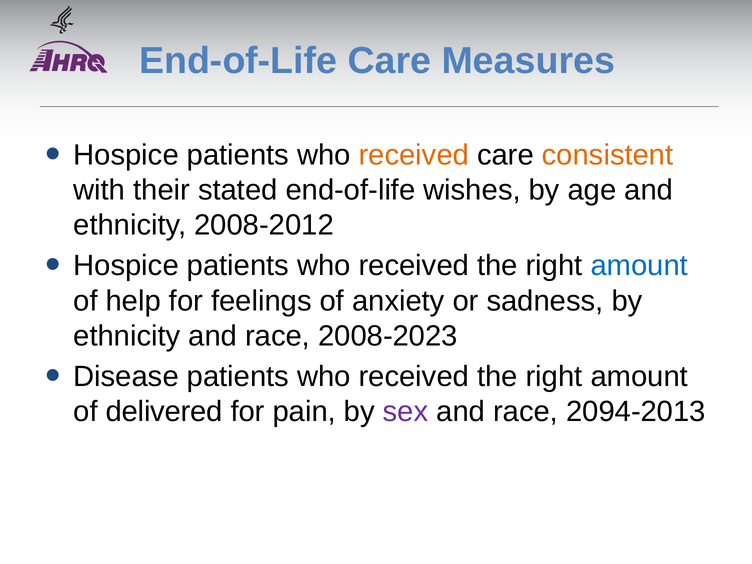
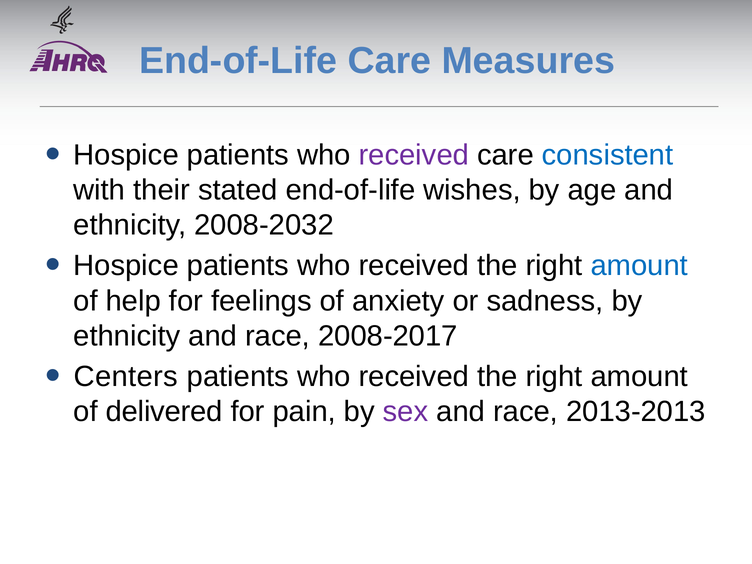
received colour: orange -> purple (414, 155)
consistent colour: orange -> blue (608, 155)
2008-2012: 2008-2012 -> 2008-2032 (264, 225)
2008-2023: 2008-2023 -> 2008-2017 (388, 336)
Disease: Disease -> Centers (126, 377)
2094-2013: 2094-2013 -> 2013-2013 (636, 412)
